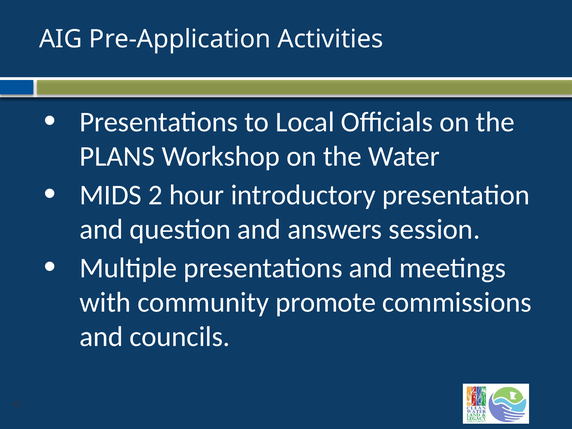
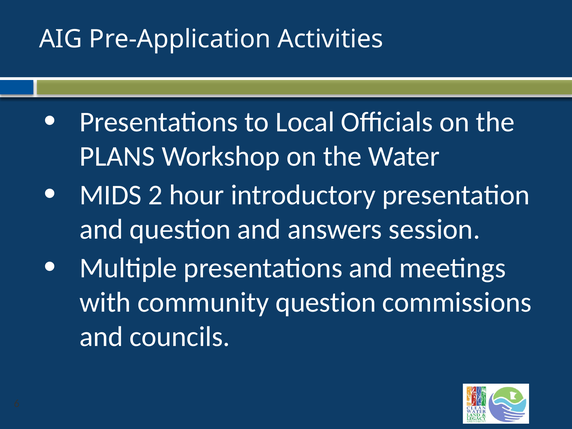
community promote: promote -> question (326, 302)
